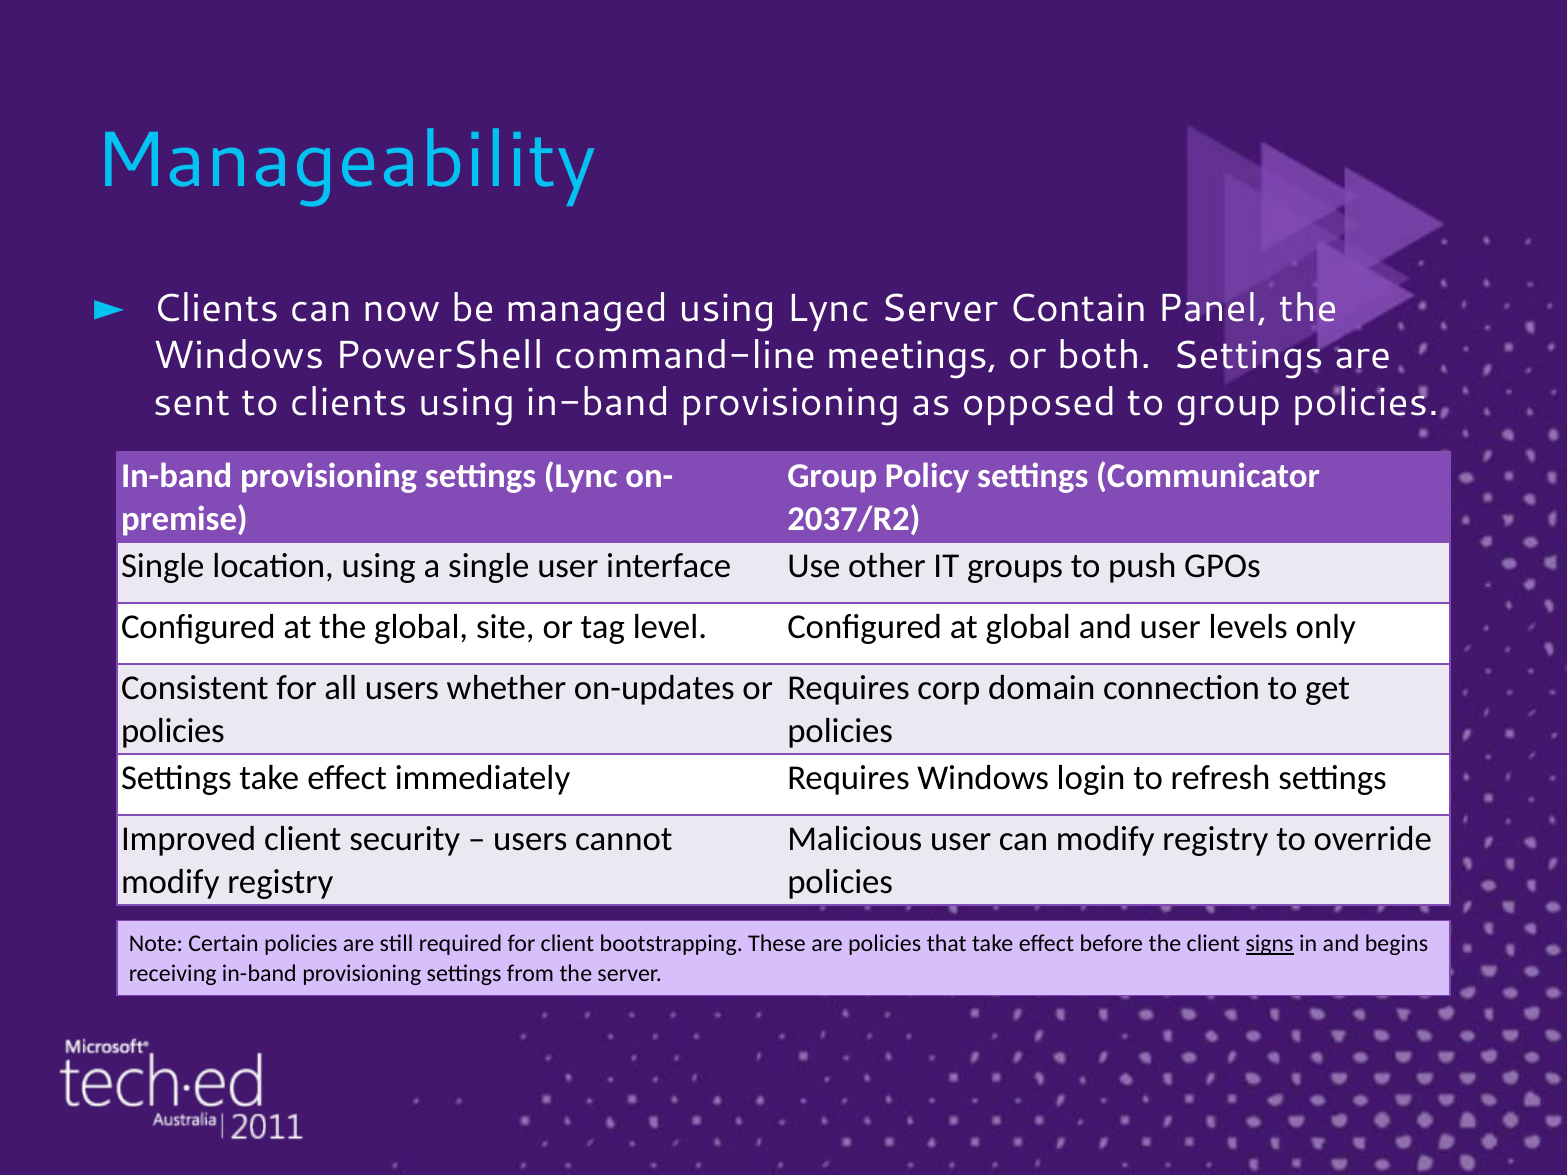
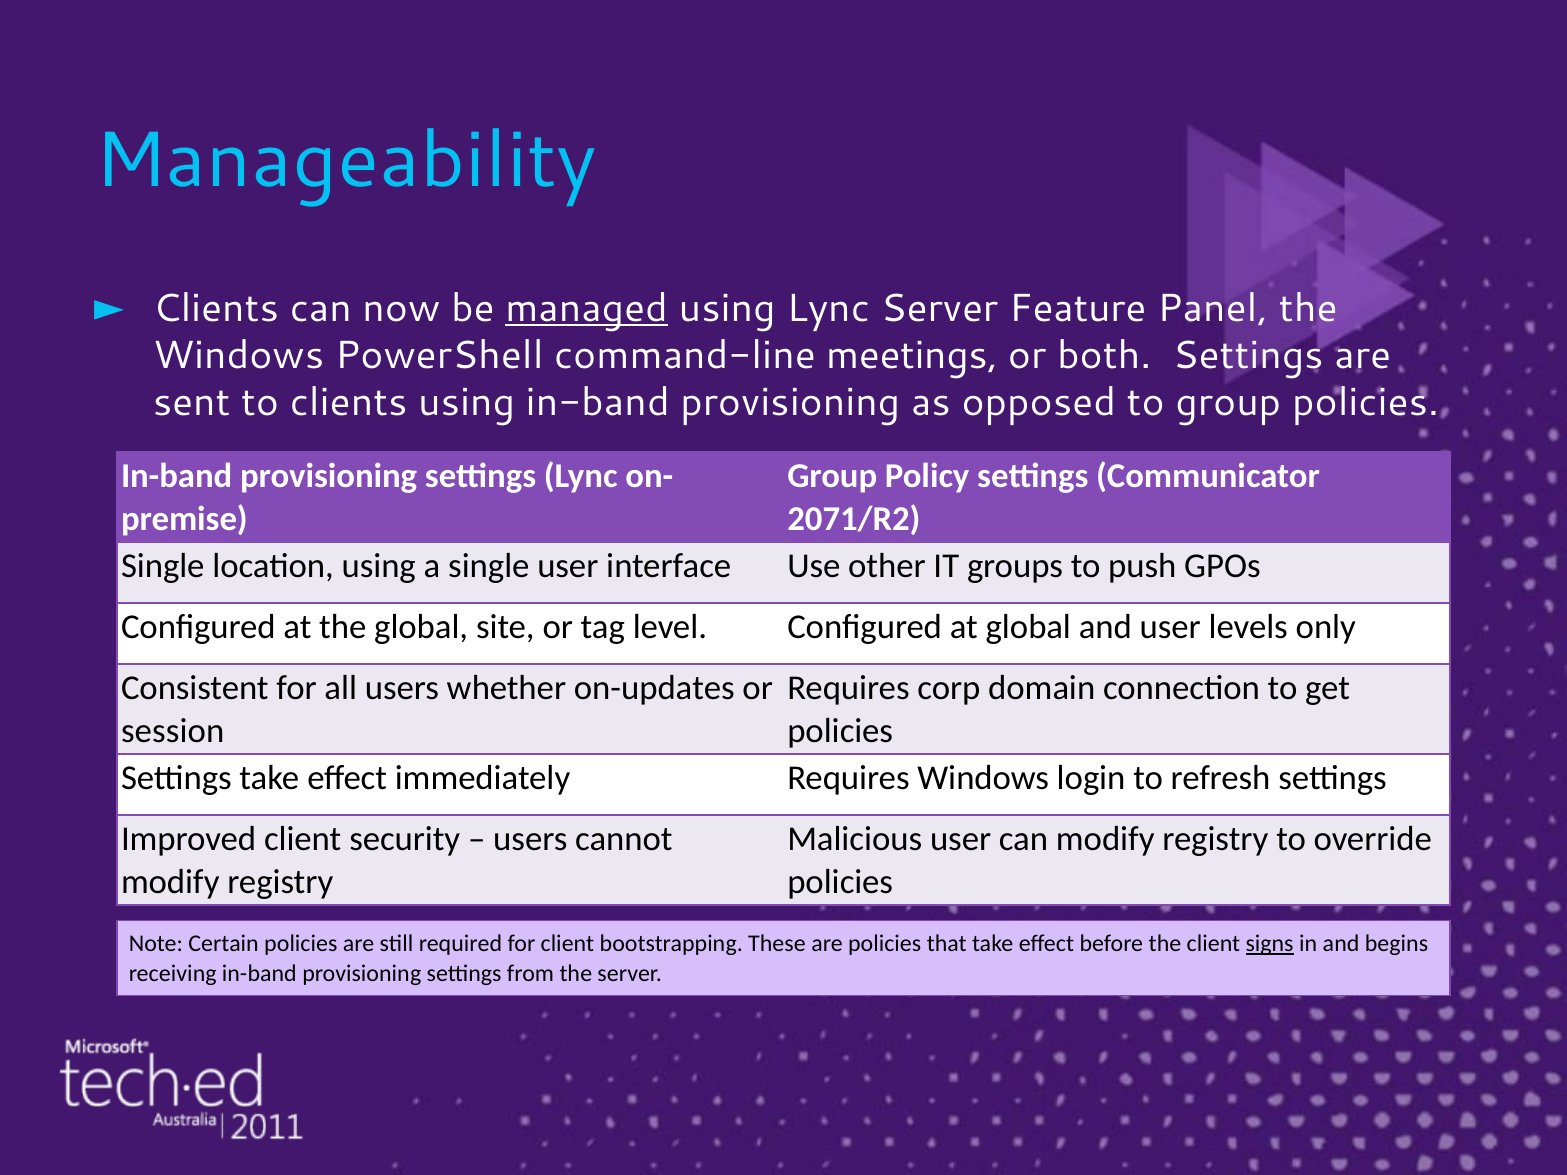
managed underline: none -> present (587, 308)
Contain: Contain -> Feature (1078, 308)
2037/R2: 2037/R2 -> 2071/R2 (854, 519)
policies: policies -> session (173, 731)
